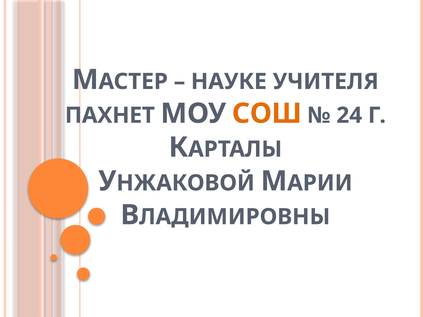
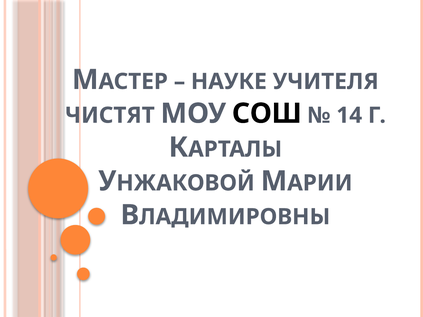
ПАХНЕТ: ПАХНЕТ -> ЧИСТЯТ (110, 115)
СОШ colour: orange -> black (267, 114)
24: 24 -> 14 (349, 115)
